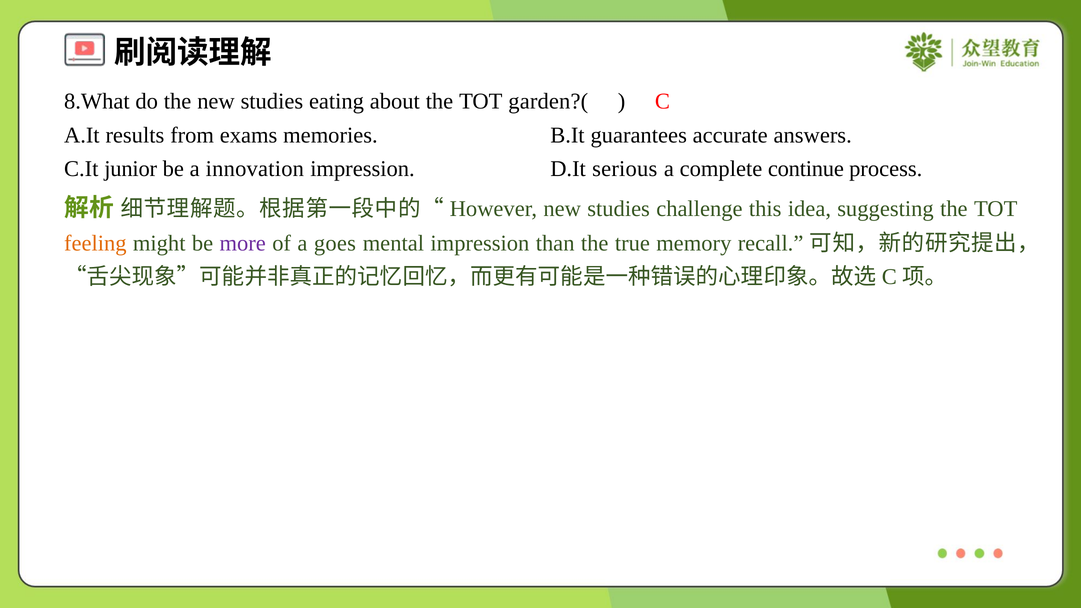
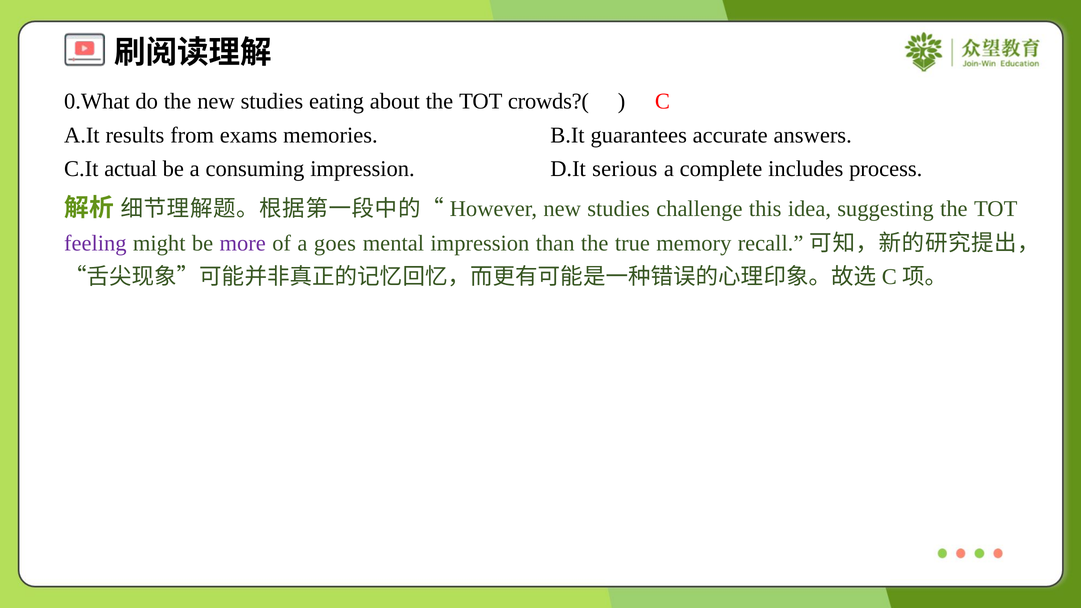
8.What: 8.What -> 0.What (97, 101)
garden?(: garden?( -> crowds?( (548, 101)
junior: junior -> actual (131, 169)
innovation: innovation -> consuming (255, 169)
continue: continue -> includes (806, 169)
feeling colour: orange -> purple (95, 243)
